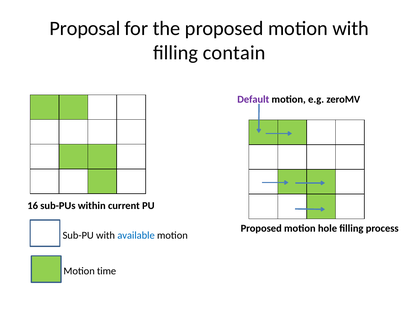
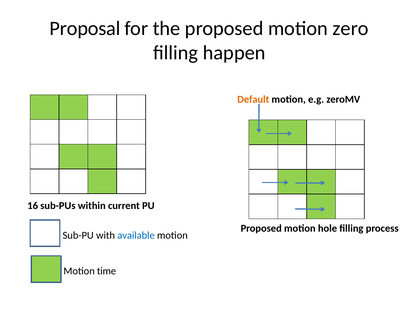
motion with: with -> zero (351, 28)
contain: contain -> happen (234, 53)
Default colour: purple -> orange (253, 99)
